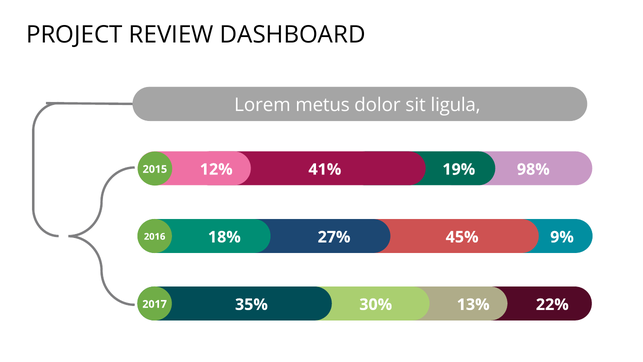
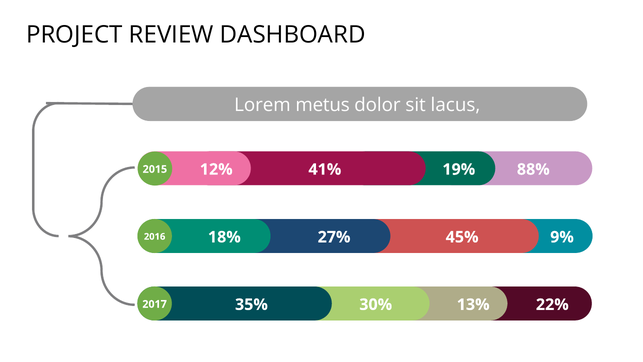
ligula: ligula -> lacus (455, 105)
98%: 98% -> 88% (533, 169)
